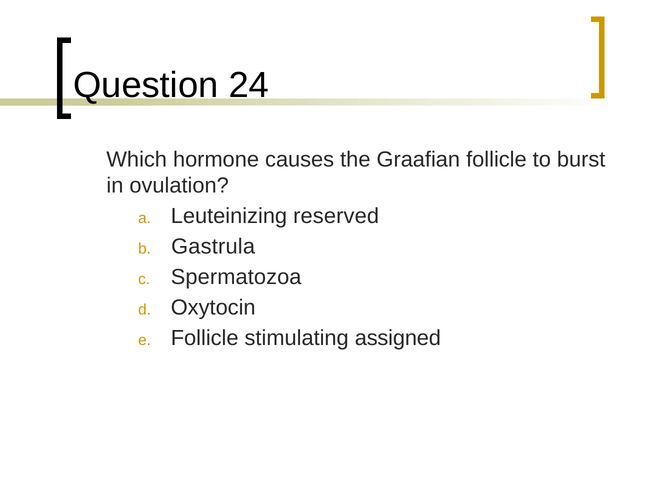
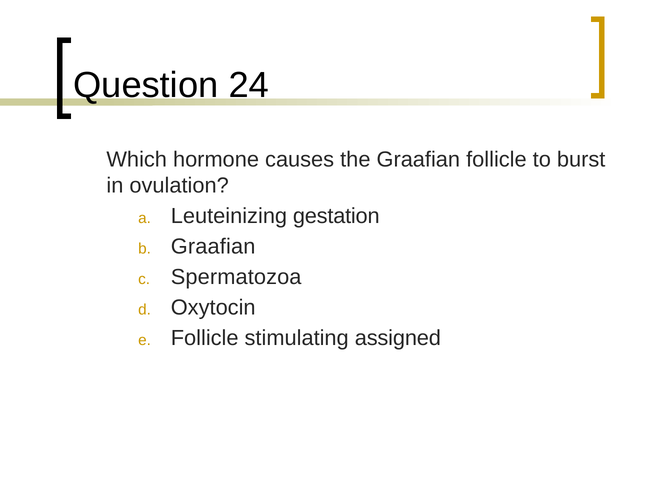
reserved: reserved -> gestation (336, 216)
Gastrula: Gastrula -> Graafian (213, 247)
